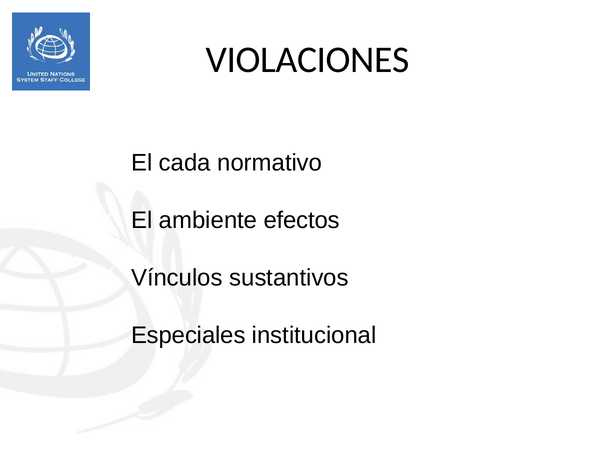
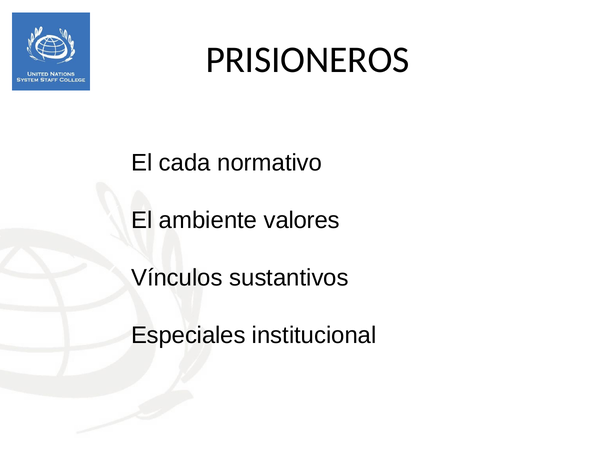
VIOLACIONES: VIOLACIONES -> PRISIONEROS (308, 60)
efectos: efectos -> valores (302, 220)
